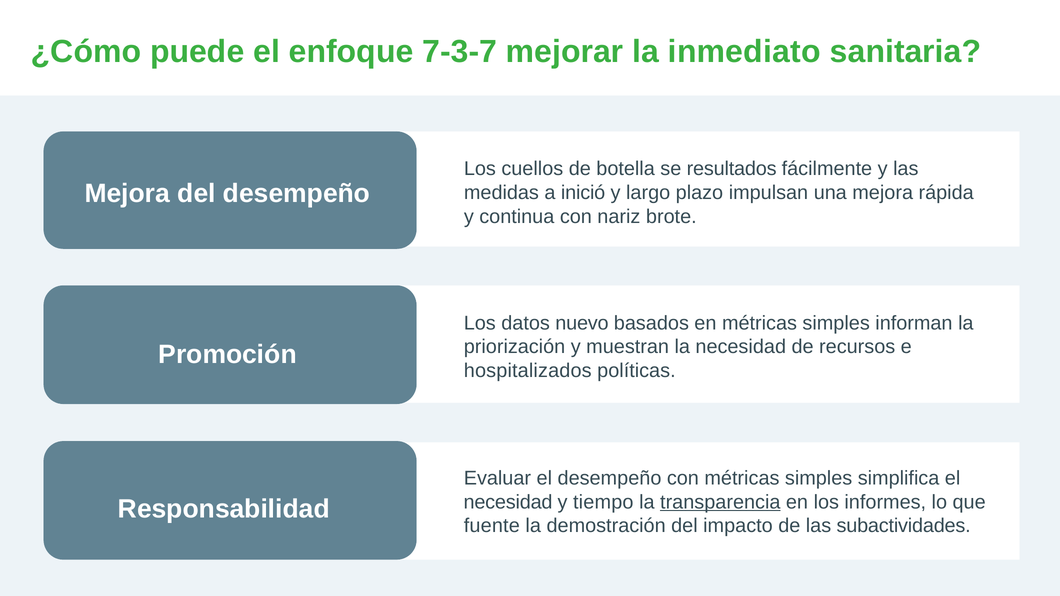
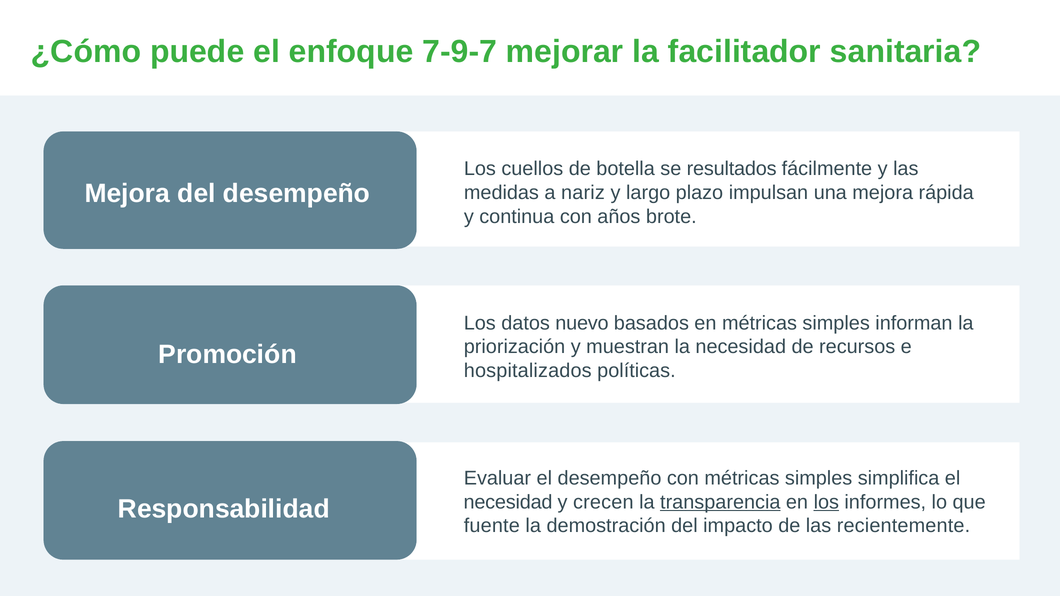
7-3-7: 7-3-7 -> 7-9-7 (460, 52)
inmediato: inmediato -> facilitador (744, 52)
inició: inició -> nariz (583, 193)
nariz: nariz -> años (619, 217)
tiempo: tiempo -> crecen (603, 502)
los underline: none -> present (826, 502)
subactividades: subactividades -> recientemente (903, 526)
